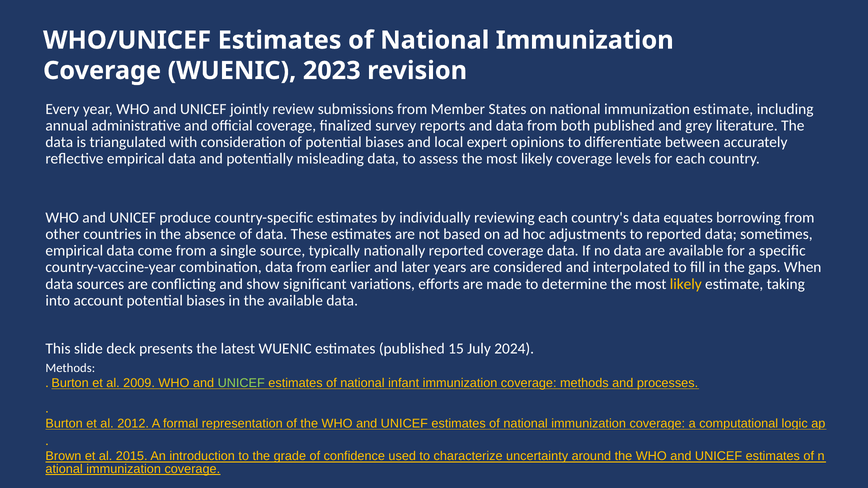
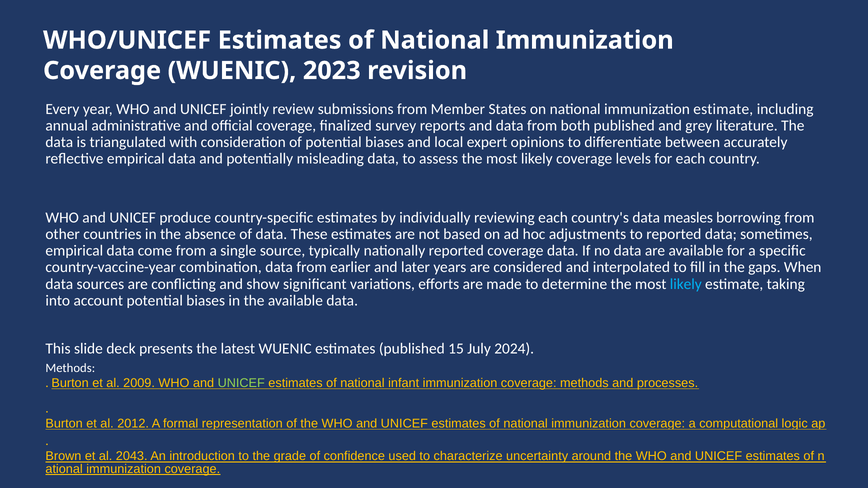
equates: equates -> measles (688, 218)
likely colour: yellow -> light blue (686, 284)
2015: 2015 -> 2043 (132, 457)
